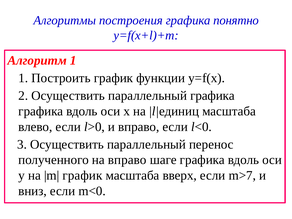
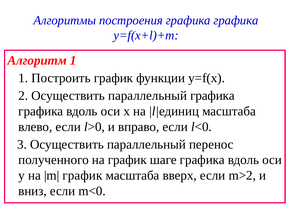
построения графика понятно: понятно -> графика (236, 20)
на вправо: вправо -> график (127, 160)
m>7: m>7 -> m>2 (242, 175)
